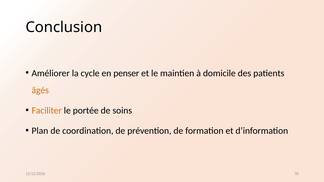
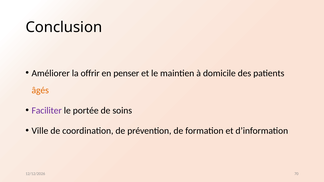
cycle: cycle -> offrir (90, 73)
Faciliter colour: orange -> purple (47, 111)
Plan: Plan -> Ville (40, 131)
